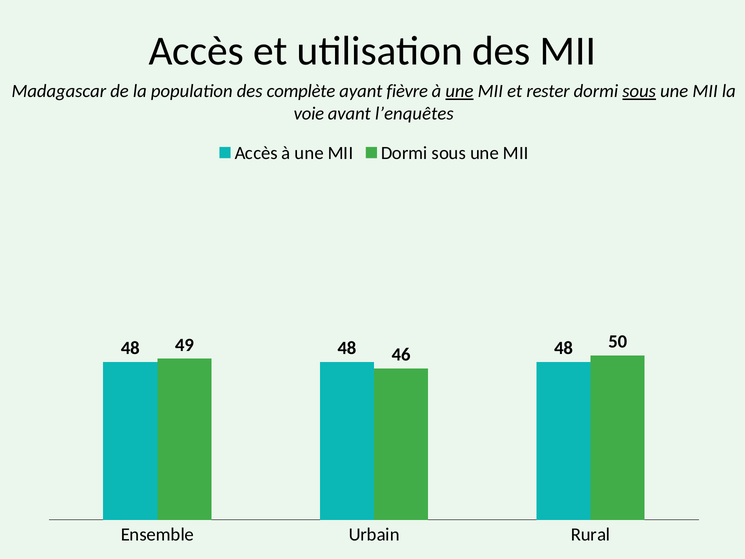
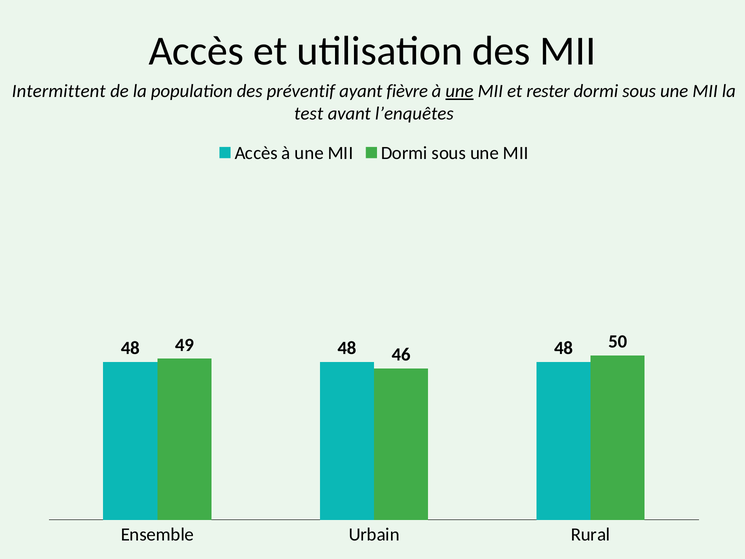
Madagascar: Madagascar -> Intermittent (59, 91)
complète: complète -> préventif (301, 91)
sous underline: present -> none (639, 91)
voie: voie -> test (309, 114)
